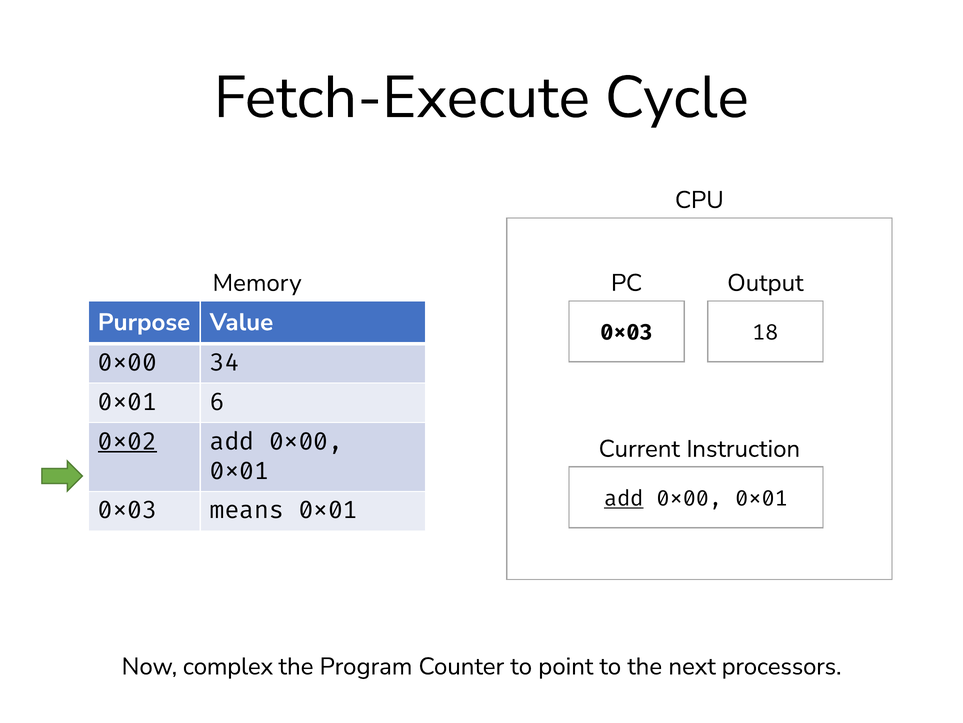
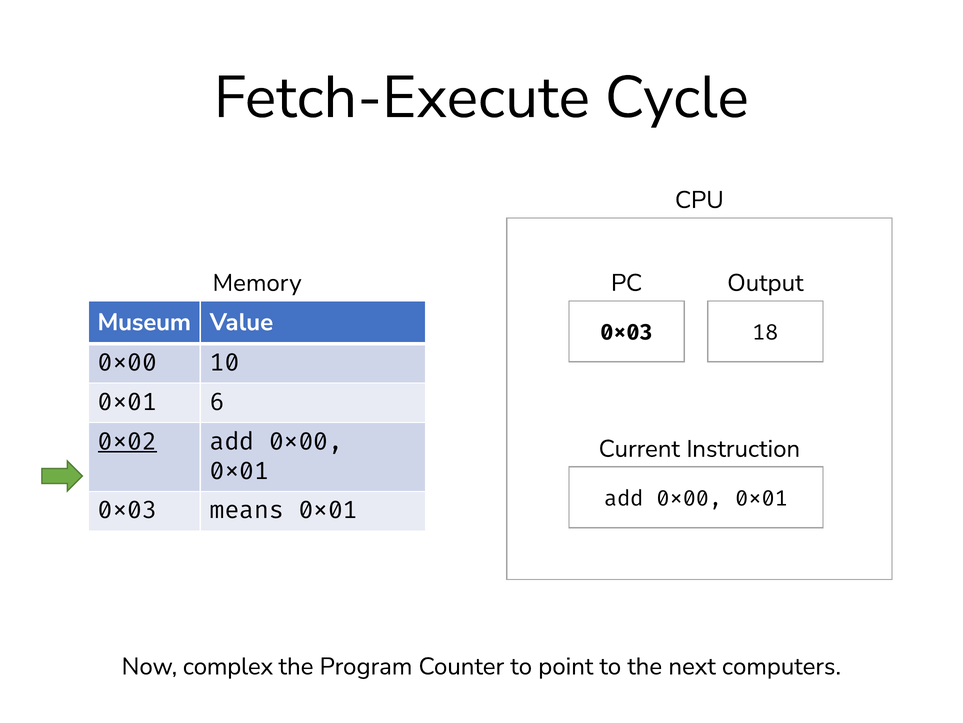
Purpose: Purpose -> Museum (144, 322)
34: 34 -> 10 (225, 362)
add underline: present -> none (624, 498)
processors: processors -> computers (781, 666)
